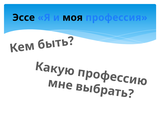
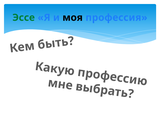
Эссе colour: black -> green (24, 18)
